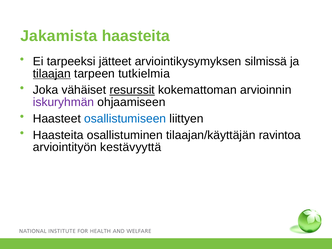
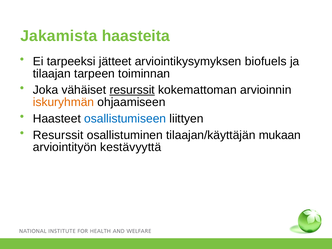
silmissä: silmissä -> biofuels (266, 61)
tilaajan underline: present -> none (52, 74)
tutkielmia: tutkielmia -> toiminnan (144, 74)
iskuryhmän colour: purple -> orange (64, 102)
Haasteita: Haasteita -> Resurssit (58, 135)
ravintoa: ravintoa -> mukaan (280, 135)
